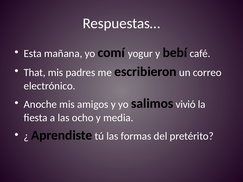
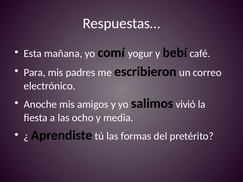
That: That -> Para (35, 73)
